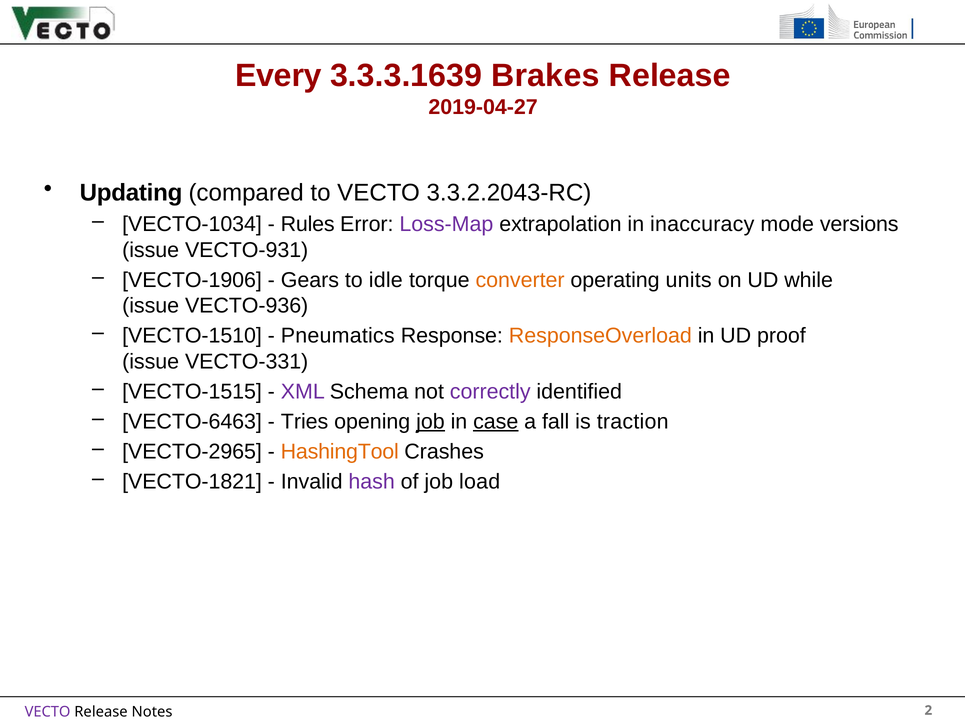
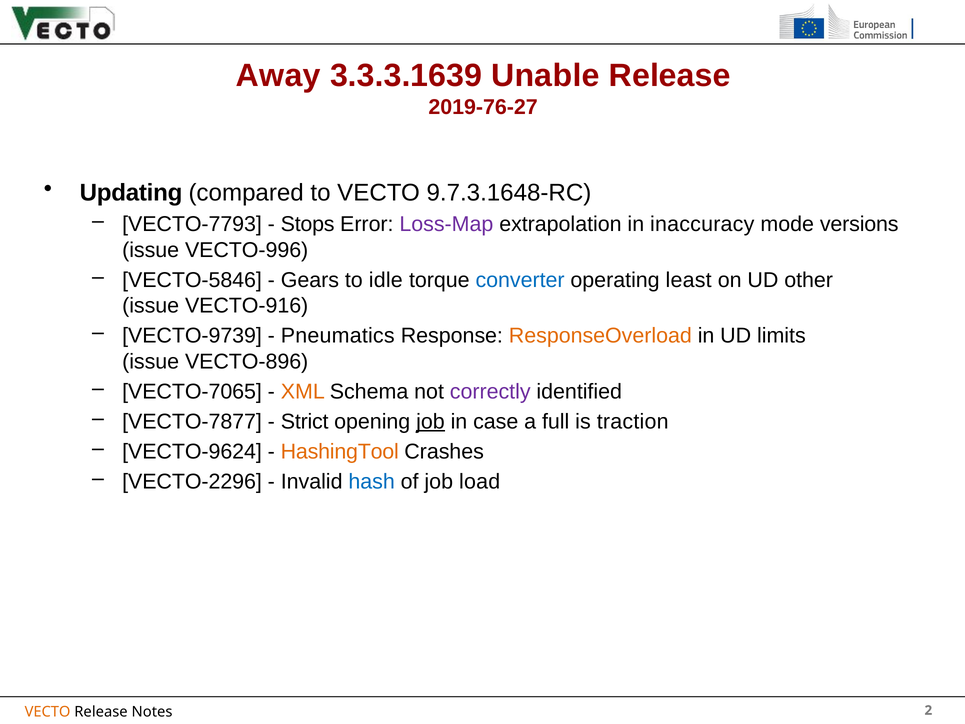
Every: Every -> Away (278, 76)
Brakes: Brakes -> Unable (545, 76)
2019-04-27: 2019-04-27 -> 2019-76-27 (483, 107)
3.3.2.2043-RC: 3.3.2.2043-RC -> 9.7.3.1648-RC (509, 193)
VECTO-1034: VECTO-1034 -> VECTO-7793 (192, 224)
Rules: Rules -> Stops (308, 224)
VECTO-931: VECTO-931 -> VECTO-996 (247, 250)
VECTO-1906: VECTO-1906 -> VECTO-5846 (192, 280)
converter colour: orange -> blue (520, 280)
units: units -> least (689, 280)
while: while -> other (809, 280)
VECTO-936: VECTO-936 -> VECTO-916 (247, 306)
VECTO-1510: VECTO-1510 -> VECTO-9739 (192, 336)
proof: proof -> limits (781, 336)
VECTO-331: VECTO-331 -> VECTO-896 (247, 361)
VECTO-1515: VECTO-1515 -> VECTO-7065 (192, 392)
XML colour: purple -> orange (303, 392)
VECTO-6463: VECTO-6463 -> VECTO-7877 (192, 422)
Tries: Tries -> Strict (305, 422)
case underline: present -> none (496, 422)
fall: fall -> full (556, 422)
VECTO-2965: VECTO-2965 -> VECTO-9624 (192, 452)
VECTO-1821: VECTO-1821 -> VECTO-2296 (192, 482)
hash colour: purple -> blue (372, 482)
VECTO colour: purple -> orange (48, 712)
